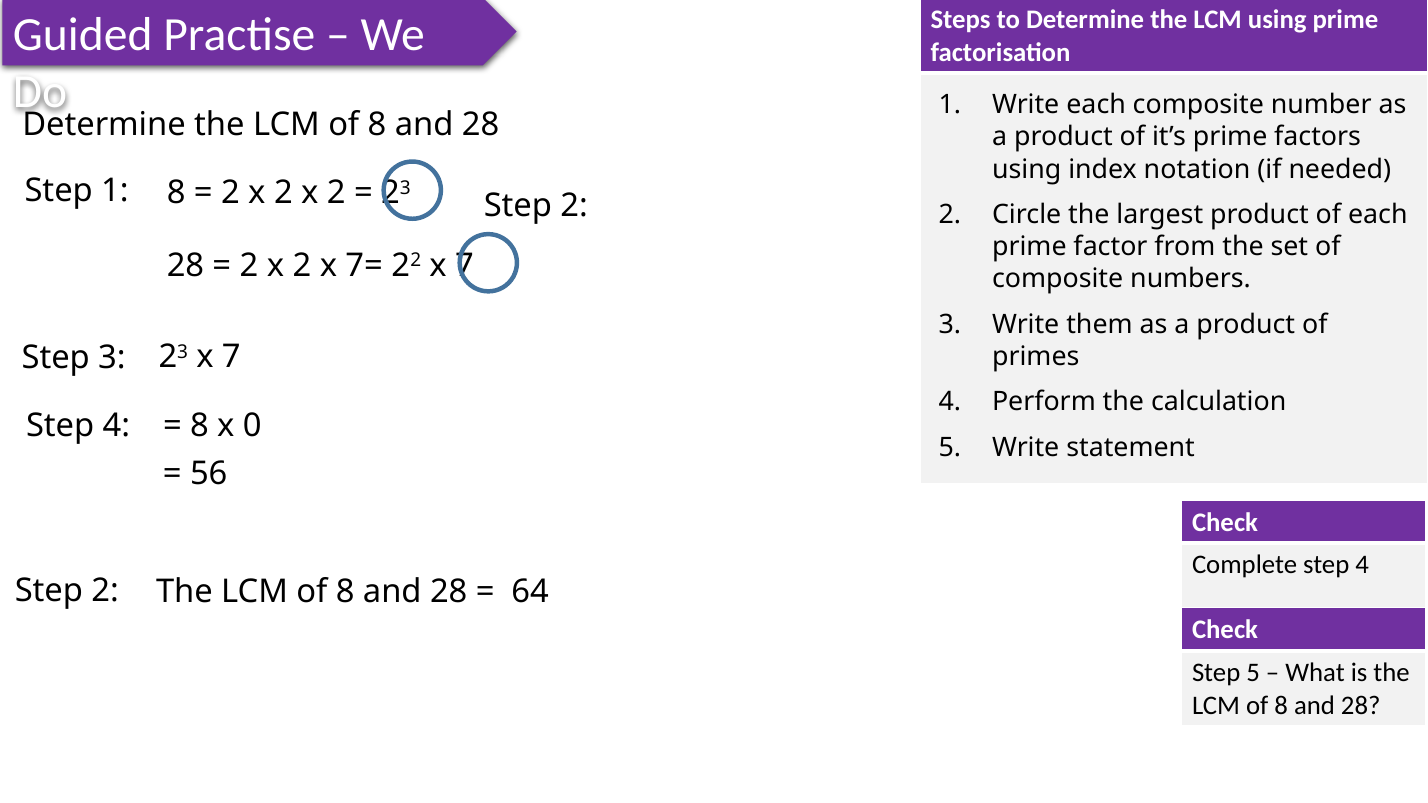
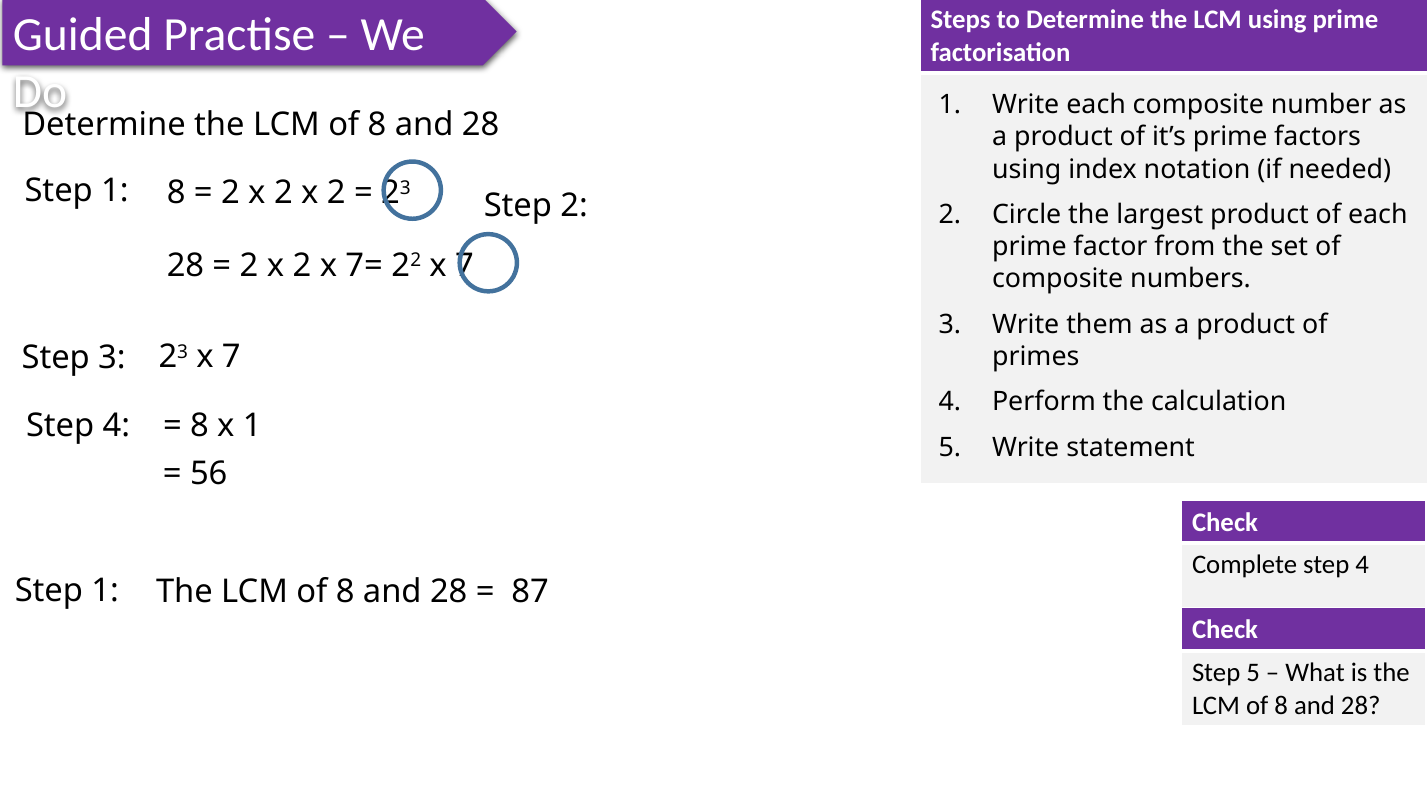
x 0: 0 -> 1 (252, 425)
2: 2 -> 1 (105, 591)
64: 64 -> 87 (530, 592)
